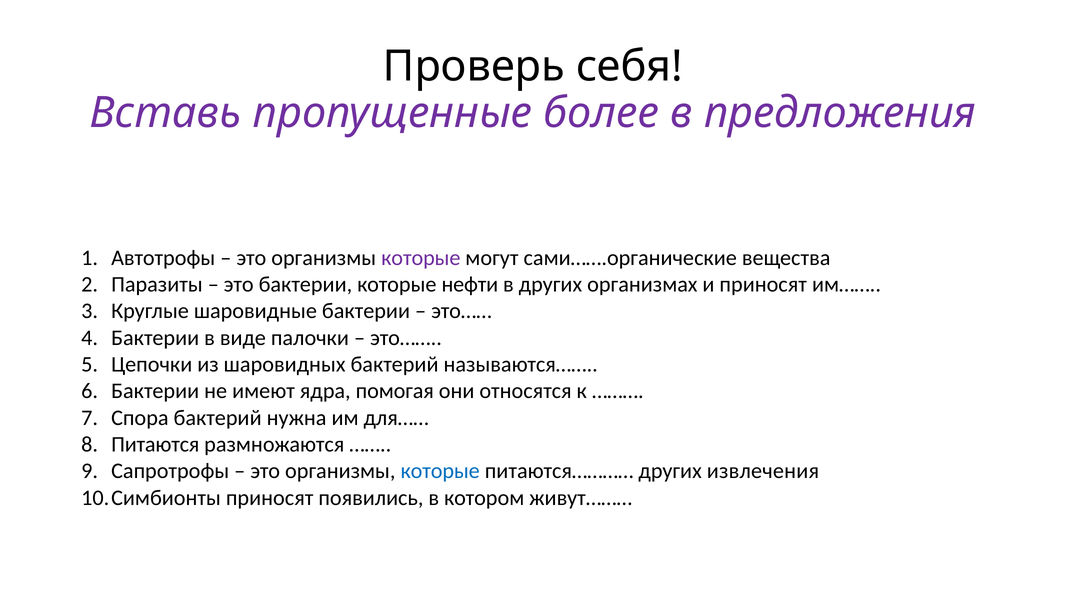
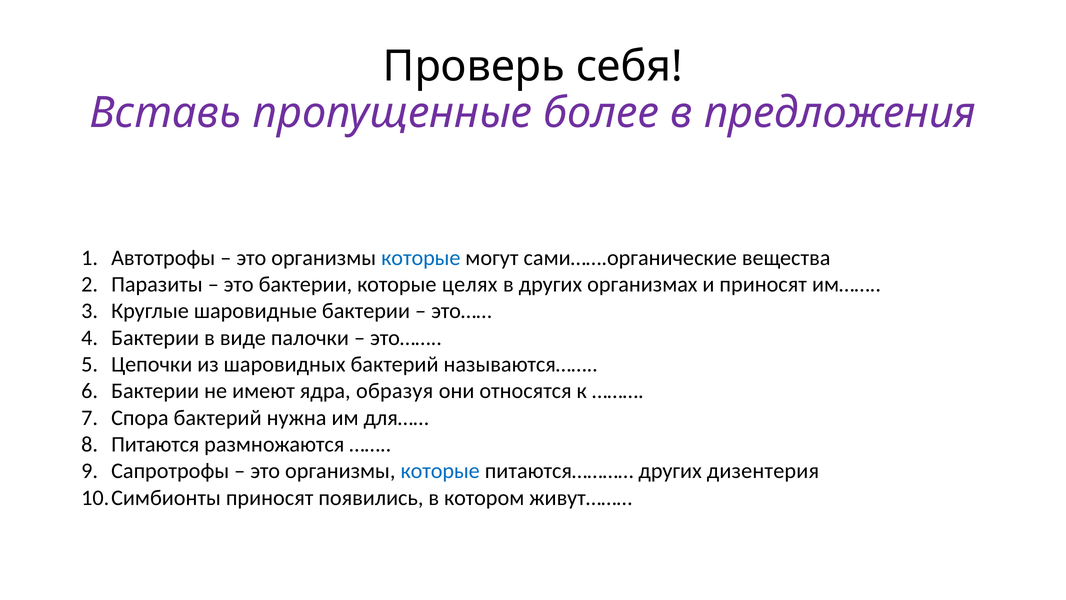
которые colour: purple -> blue (421, 258)
нефти: нефти -> целях (470, 284)
помогая: помогая -> образуя (395, 391)
извлечения: извлечения -> дизентерия (763, 471)
